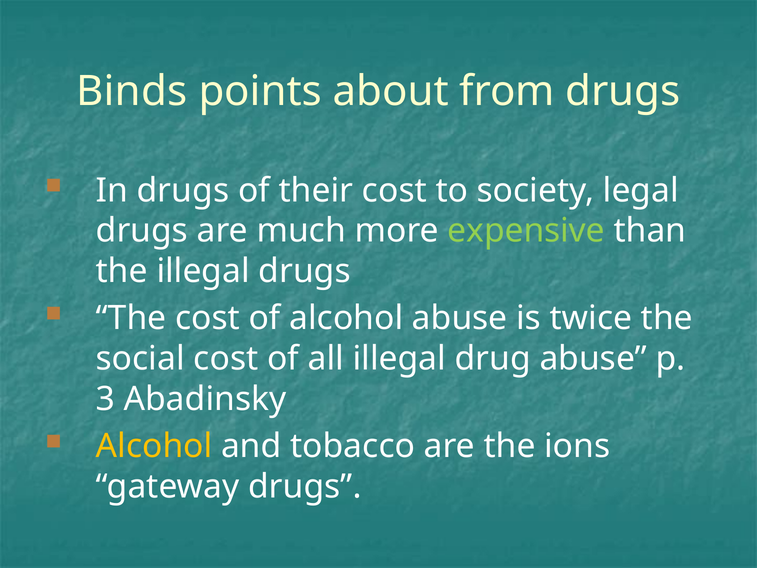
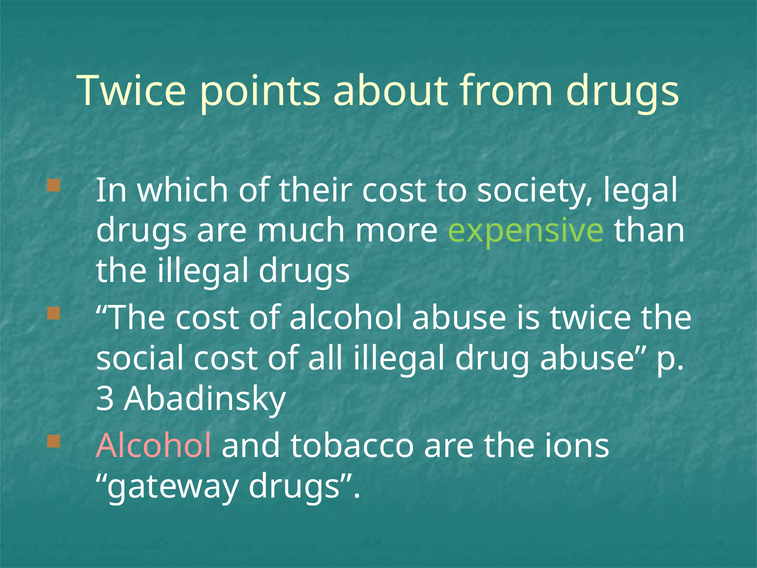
Binds: Binds -> Twice (132, 91)
In drugs: drugs -> which (183, 190)
Alcohol colour: yellow -> pink (154, 446)
